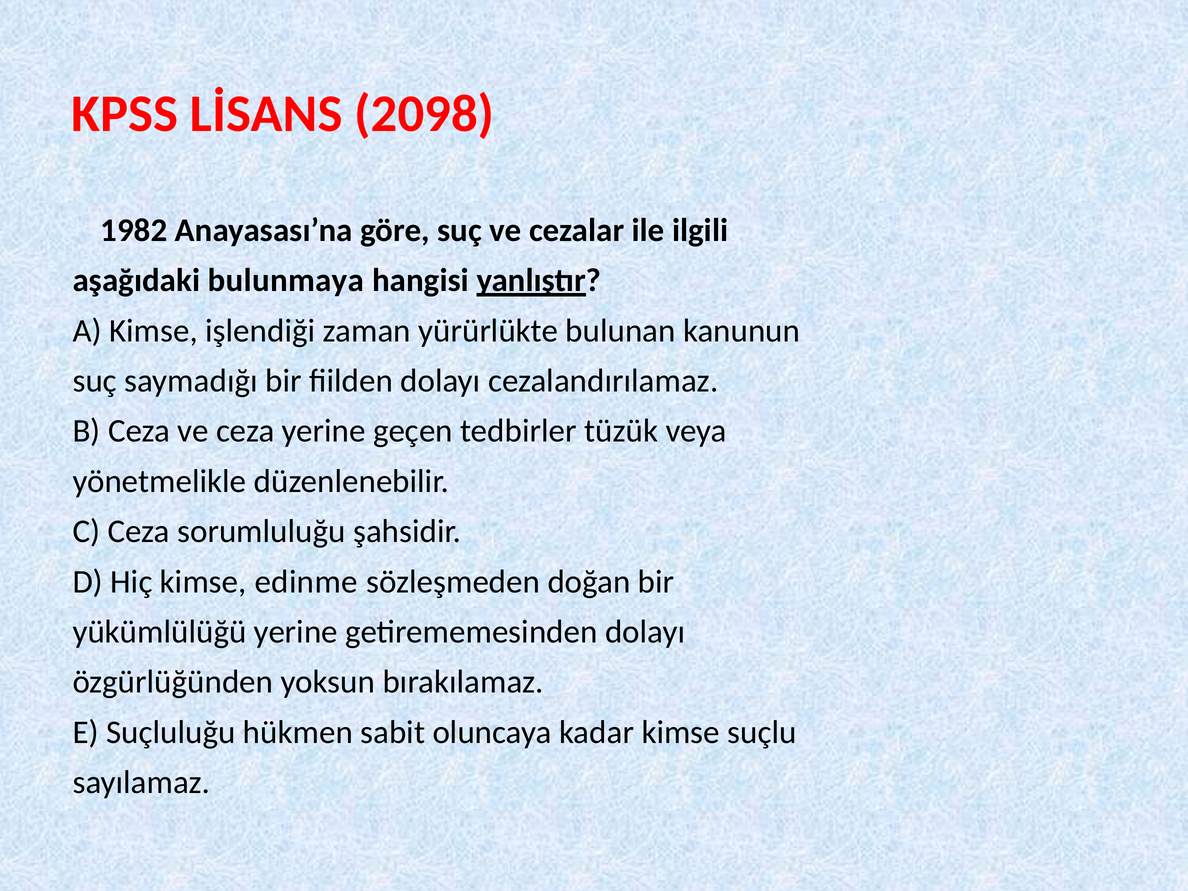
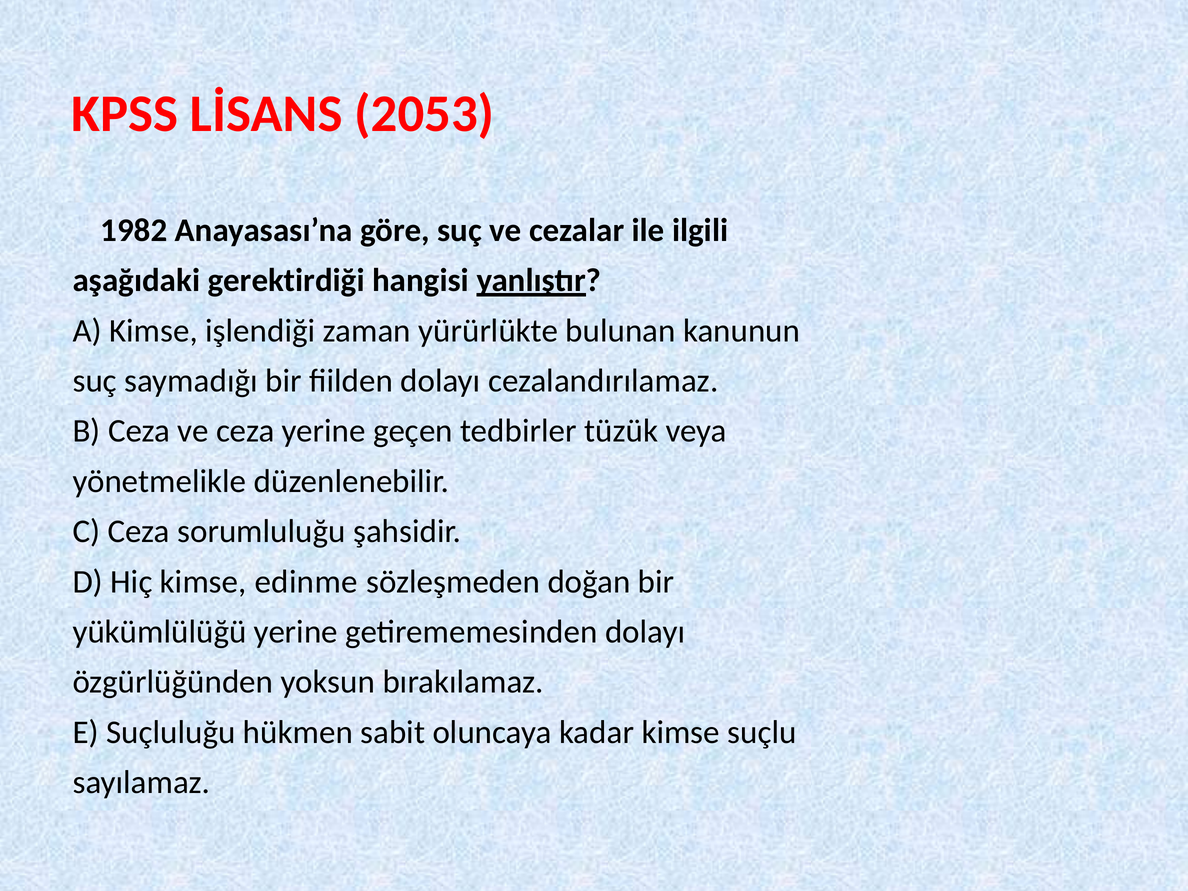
2098: 2098 -> 2053 (424, 114)
bulunmaya: bulunmaya -> gerektirdiği (286, 280)
